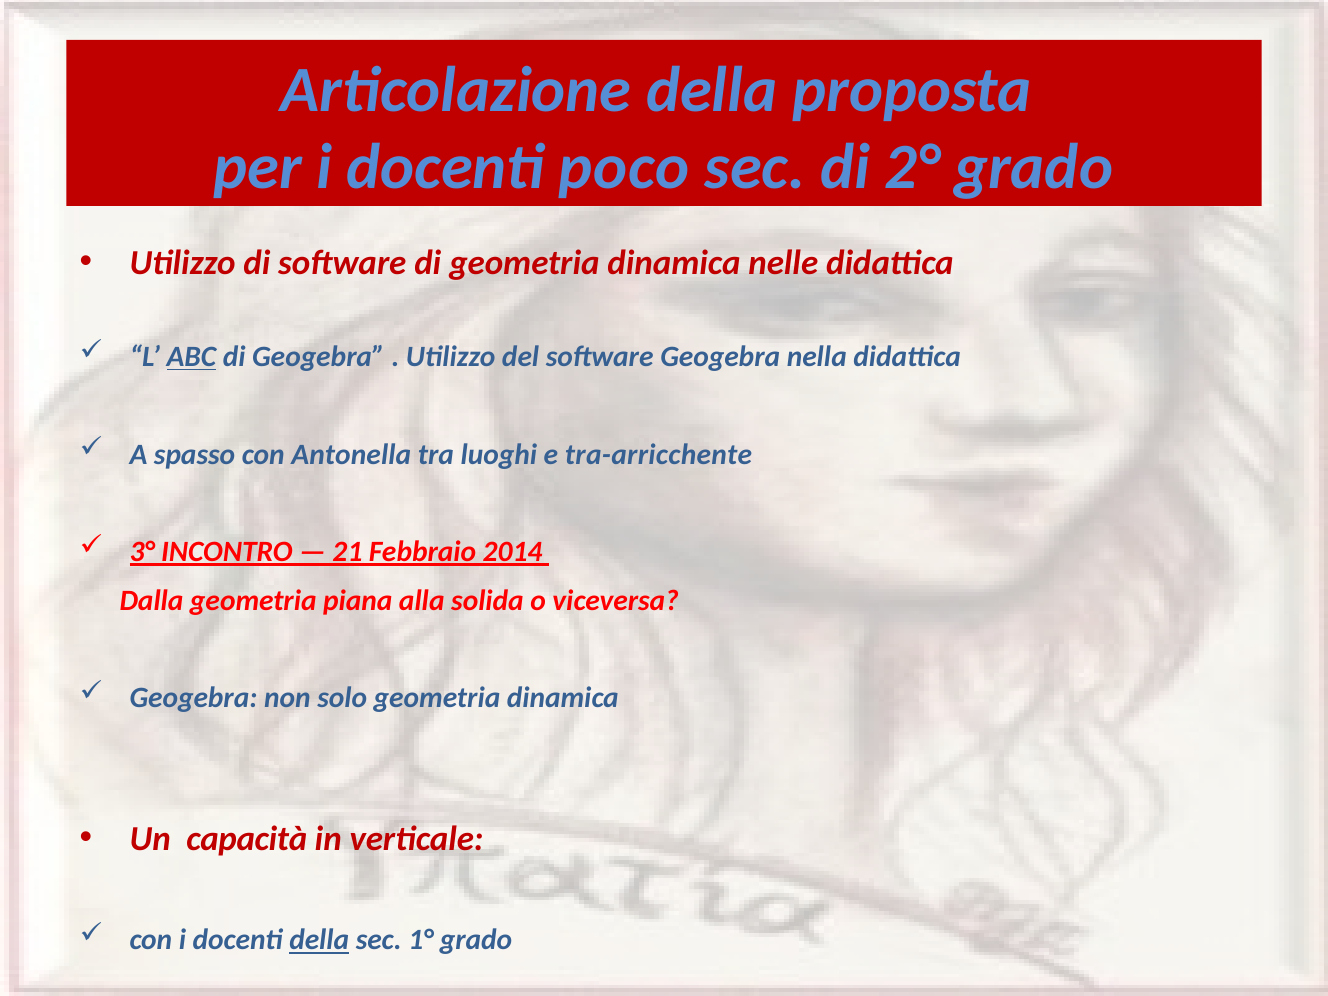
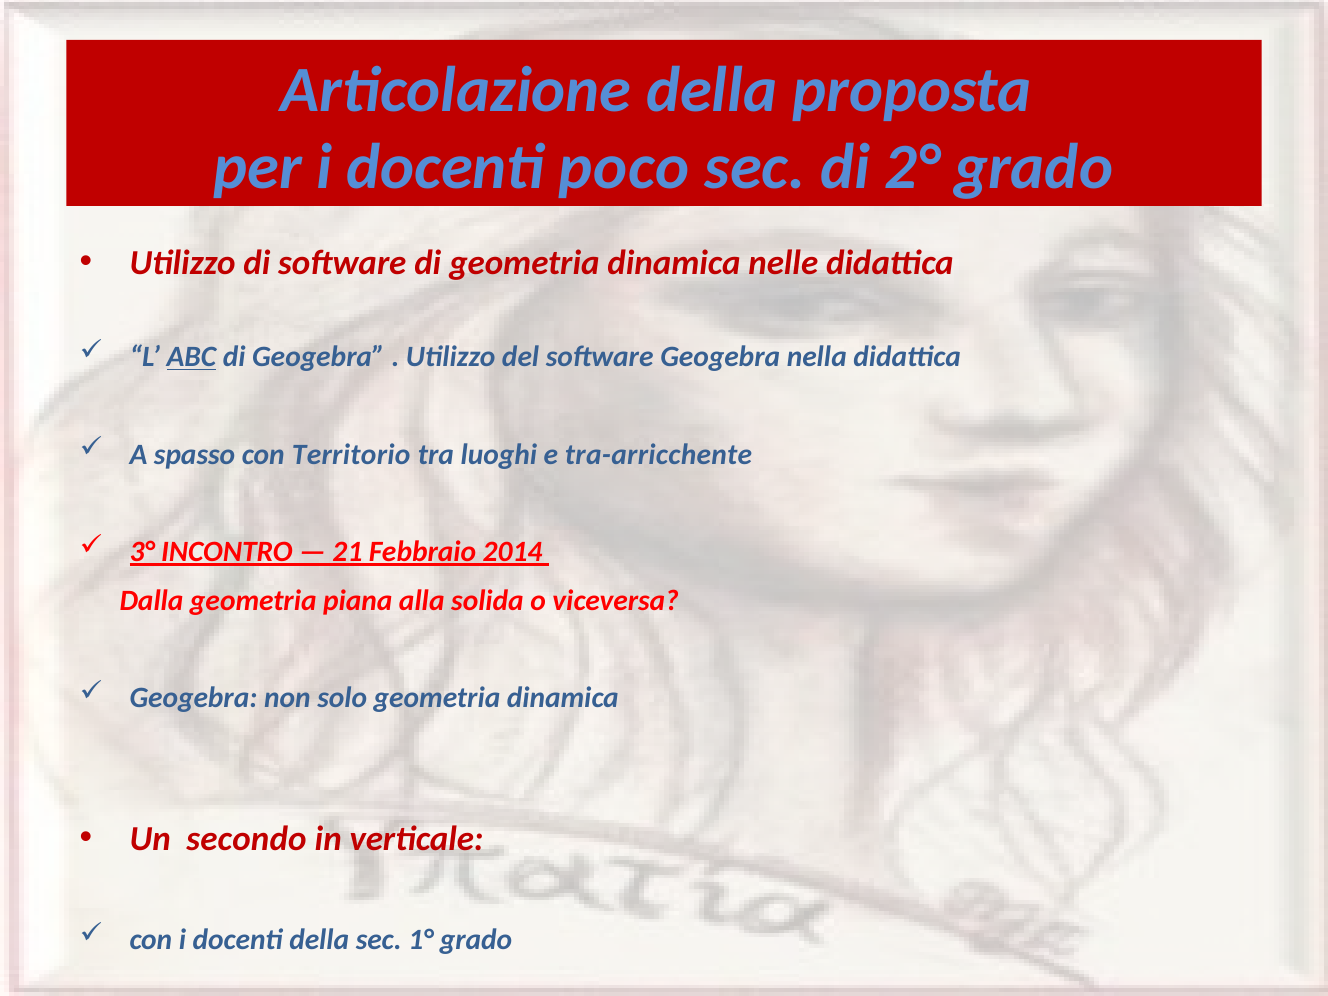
Antonella: Antonella -> Territorio (351, 454)
capacità: capacità -> secondo (246, 839)
della underline: present -> none (319, 940)
